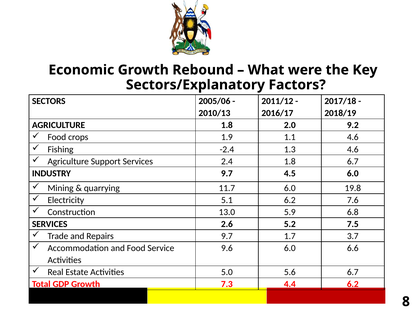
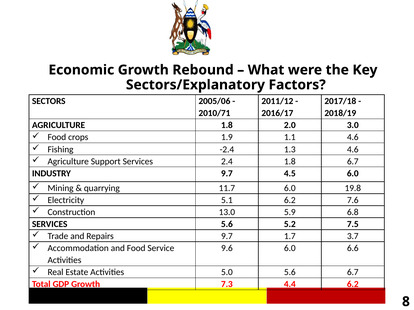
2010/13: 2010/13 -> 2010/71 (214, 113)
9.2: 9.2 -> 3.0 (353, 125)
SERVICES 2.6: 2.6 -> 5.6 (227, 225)
